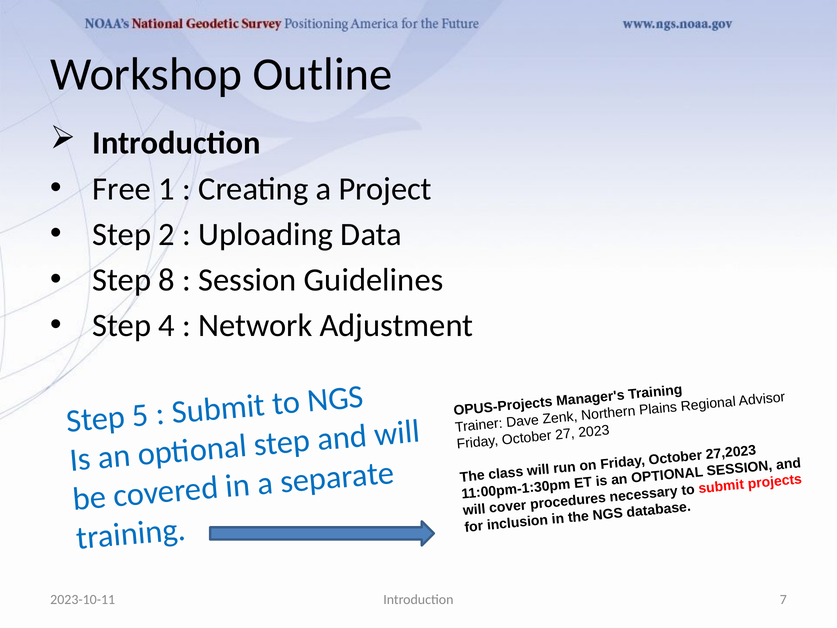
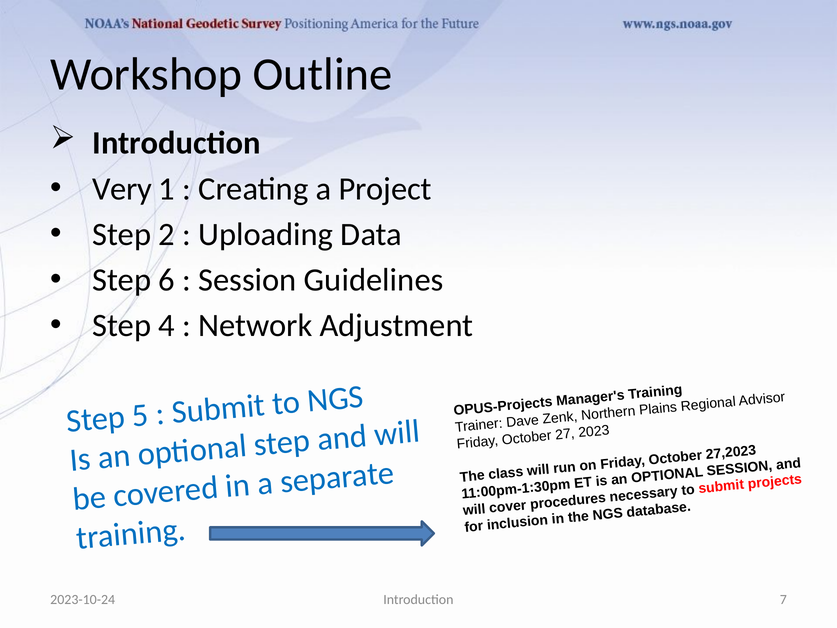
Free: Free -> Very (122, 189)
8: 8 -> 6 (167, 280)
2023-10-11: 2023-10-11 -> 2023-10-24 (83, 599)
